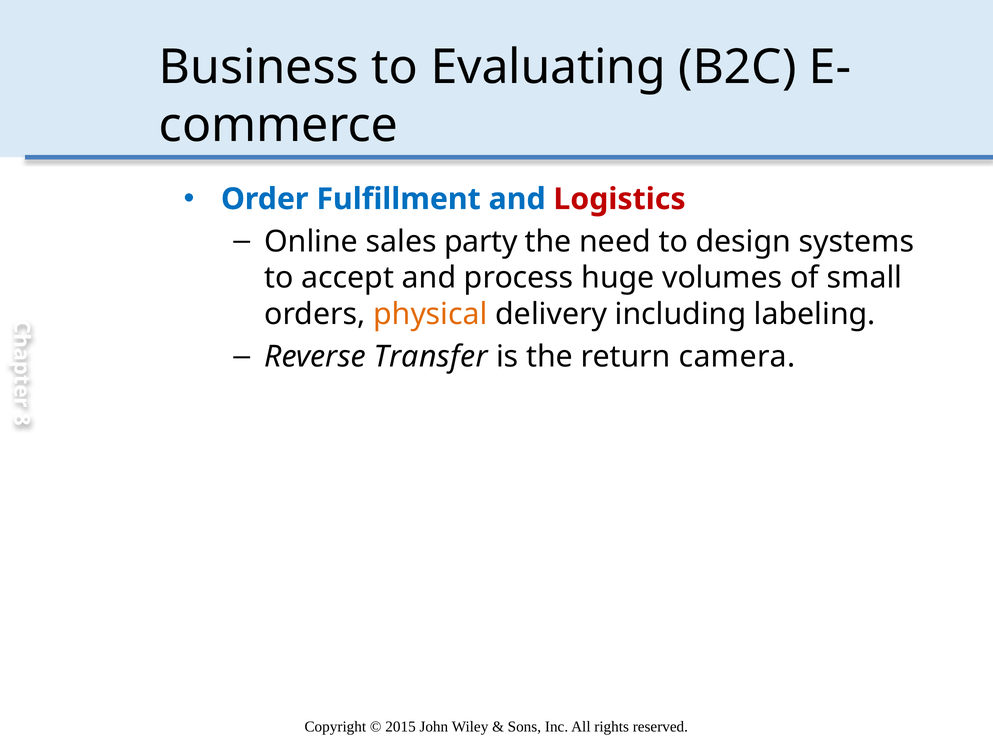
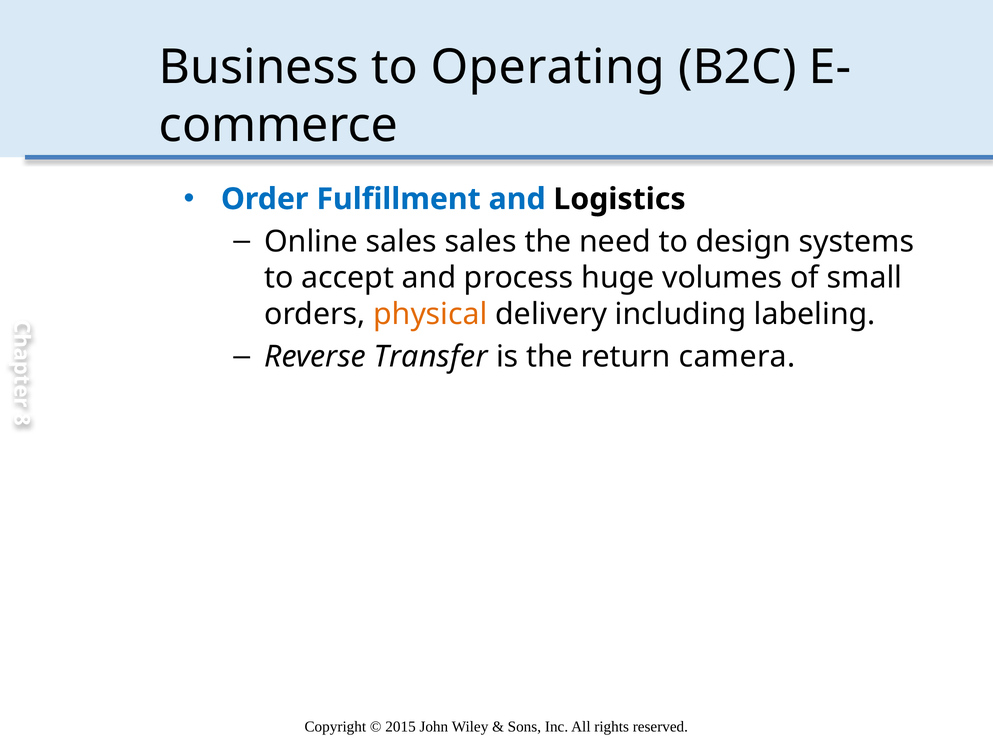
Evaluating: Evaluating -> Operating (548, 67)
Logistics colour: red -> black (619, 199)
sales party: party -> sales (481, 241)
